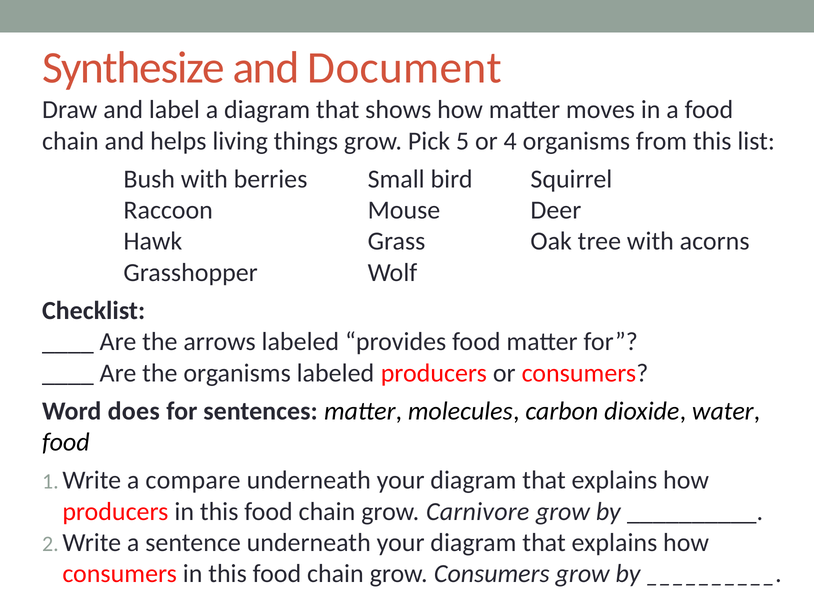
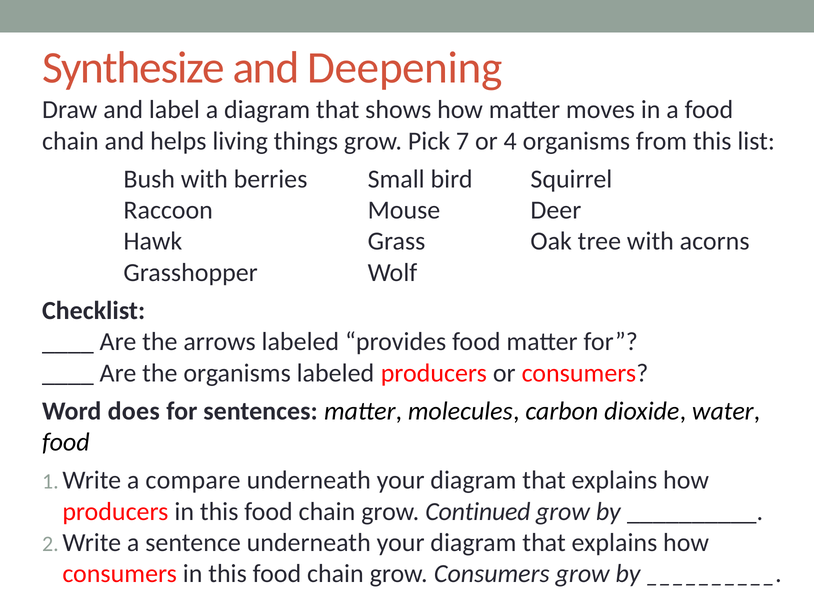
Document: Document -> Deepening (405, 68)
5: 5 -> 7 (463, 141)
Carnivore: Carnivore -> Continued (478, 511)
